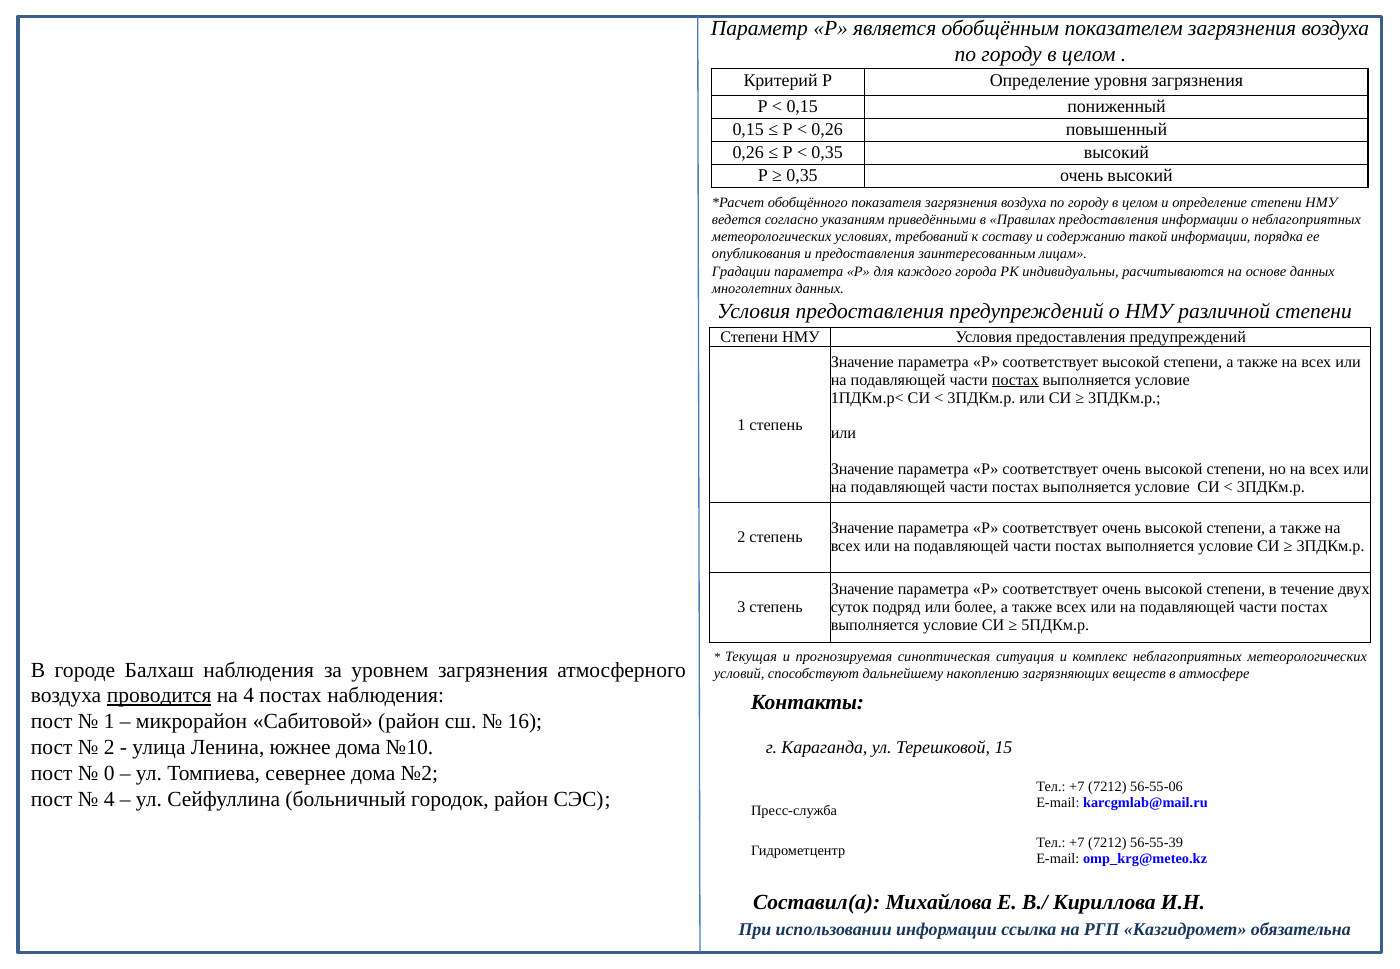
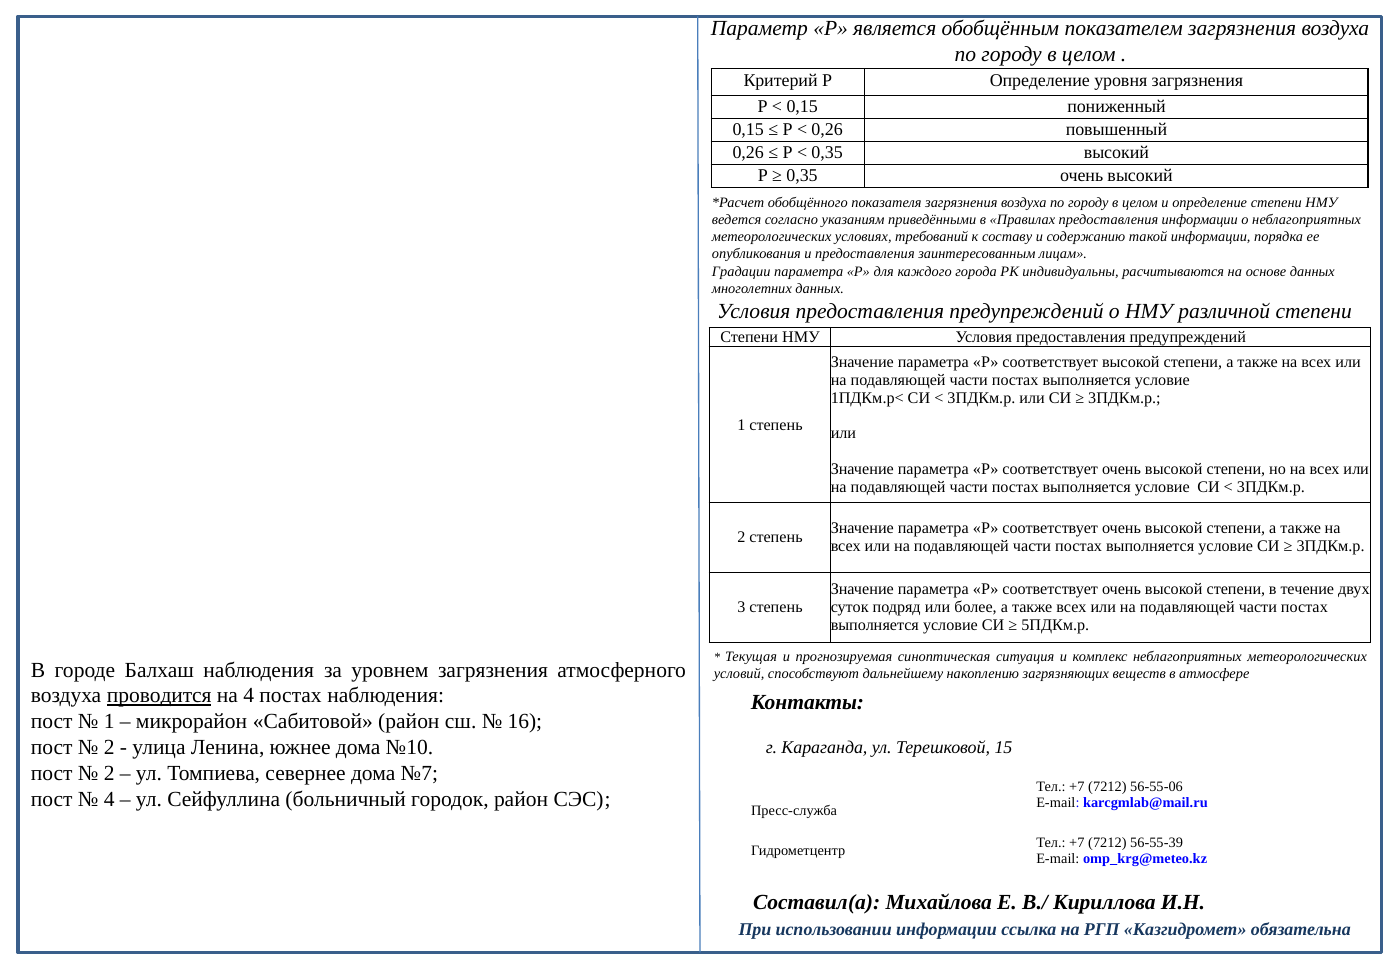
постах underline: present -> none (1015, 380)
0: 0 -> 2 (109, 774)
№2: №2 -> №7 (419, 774)
